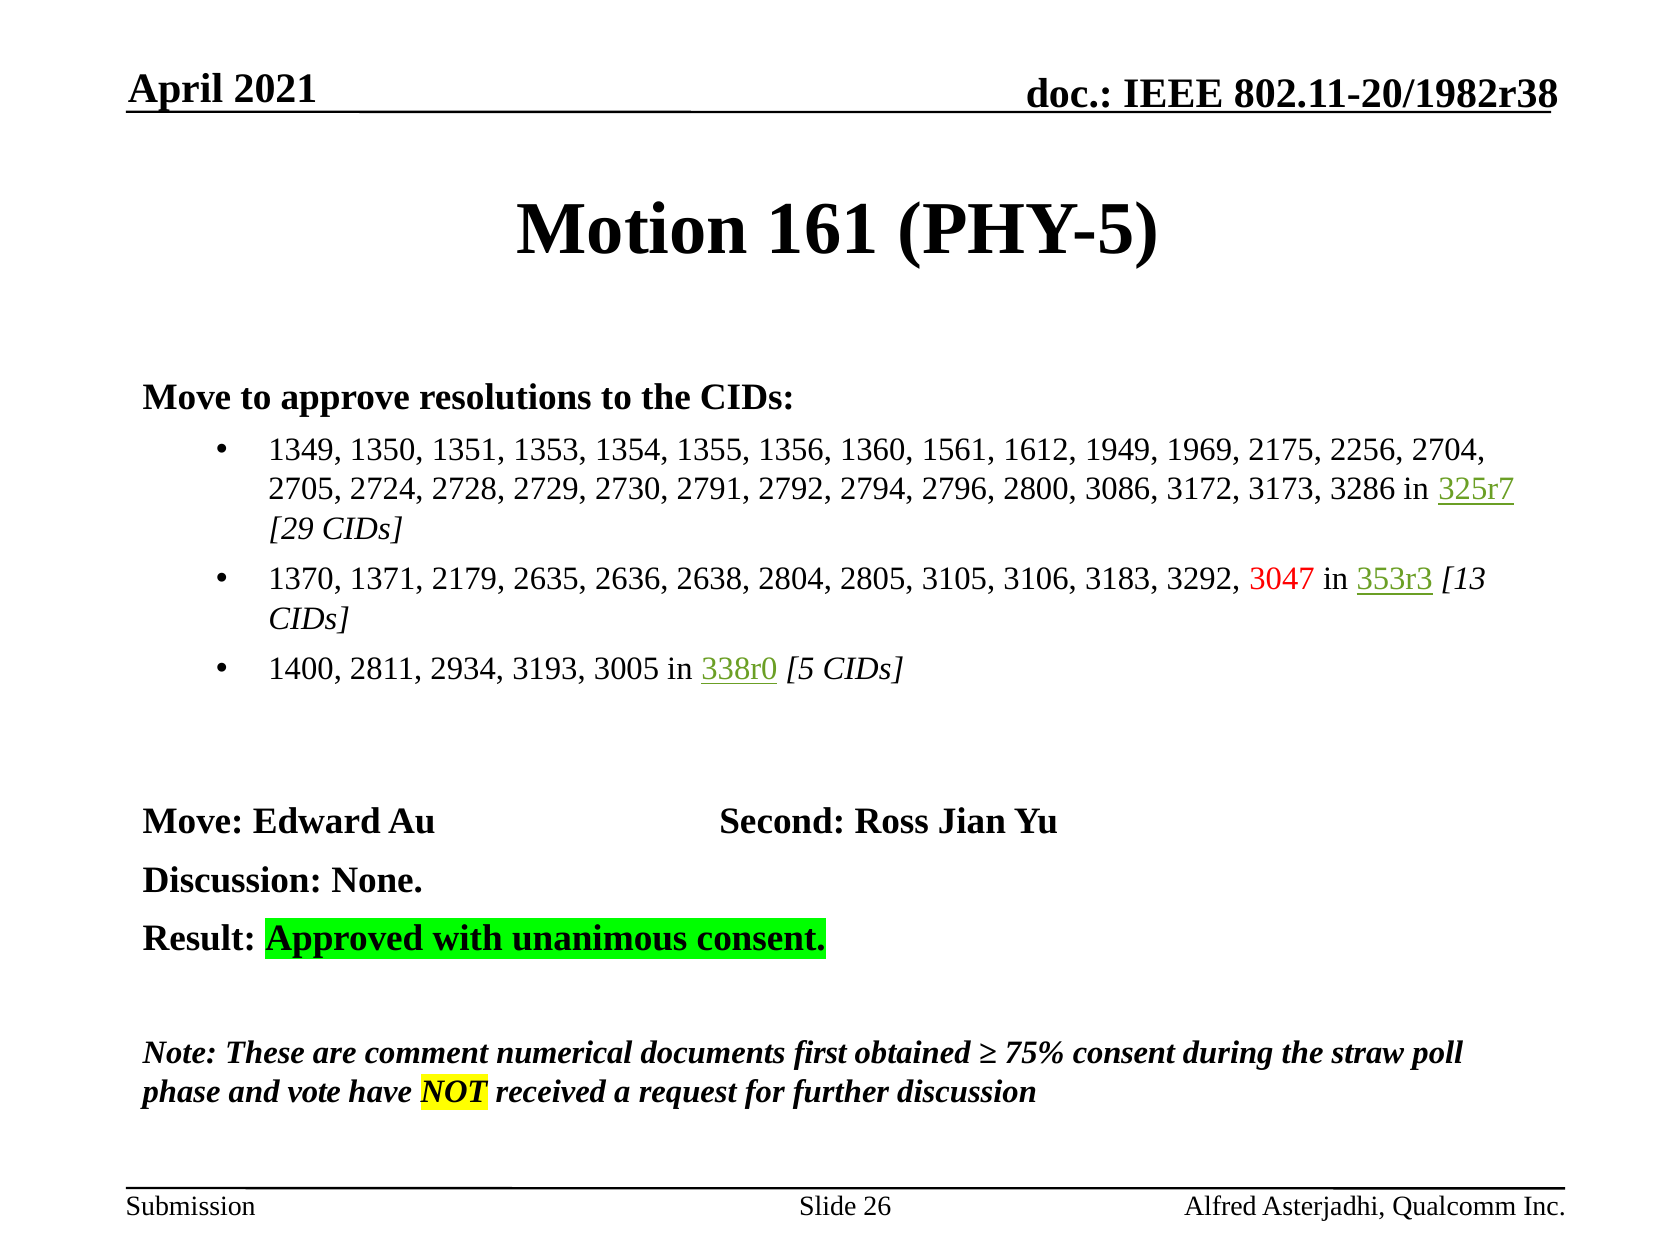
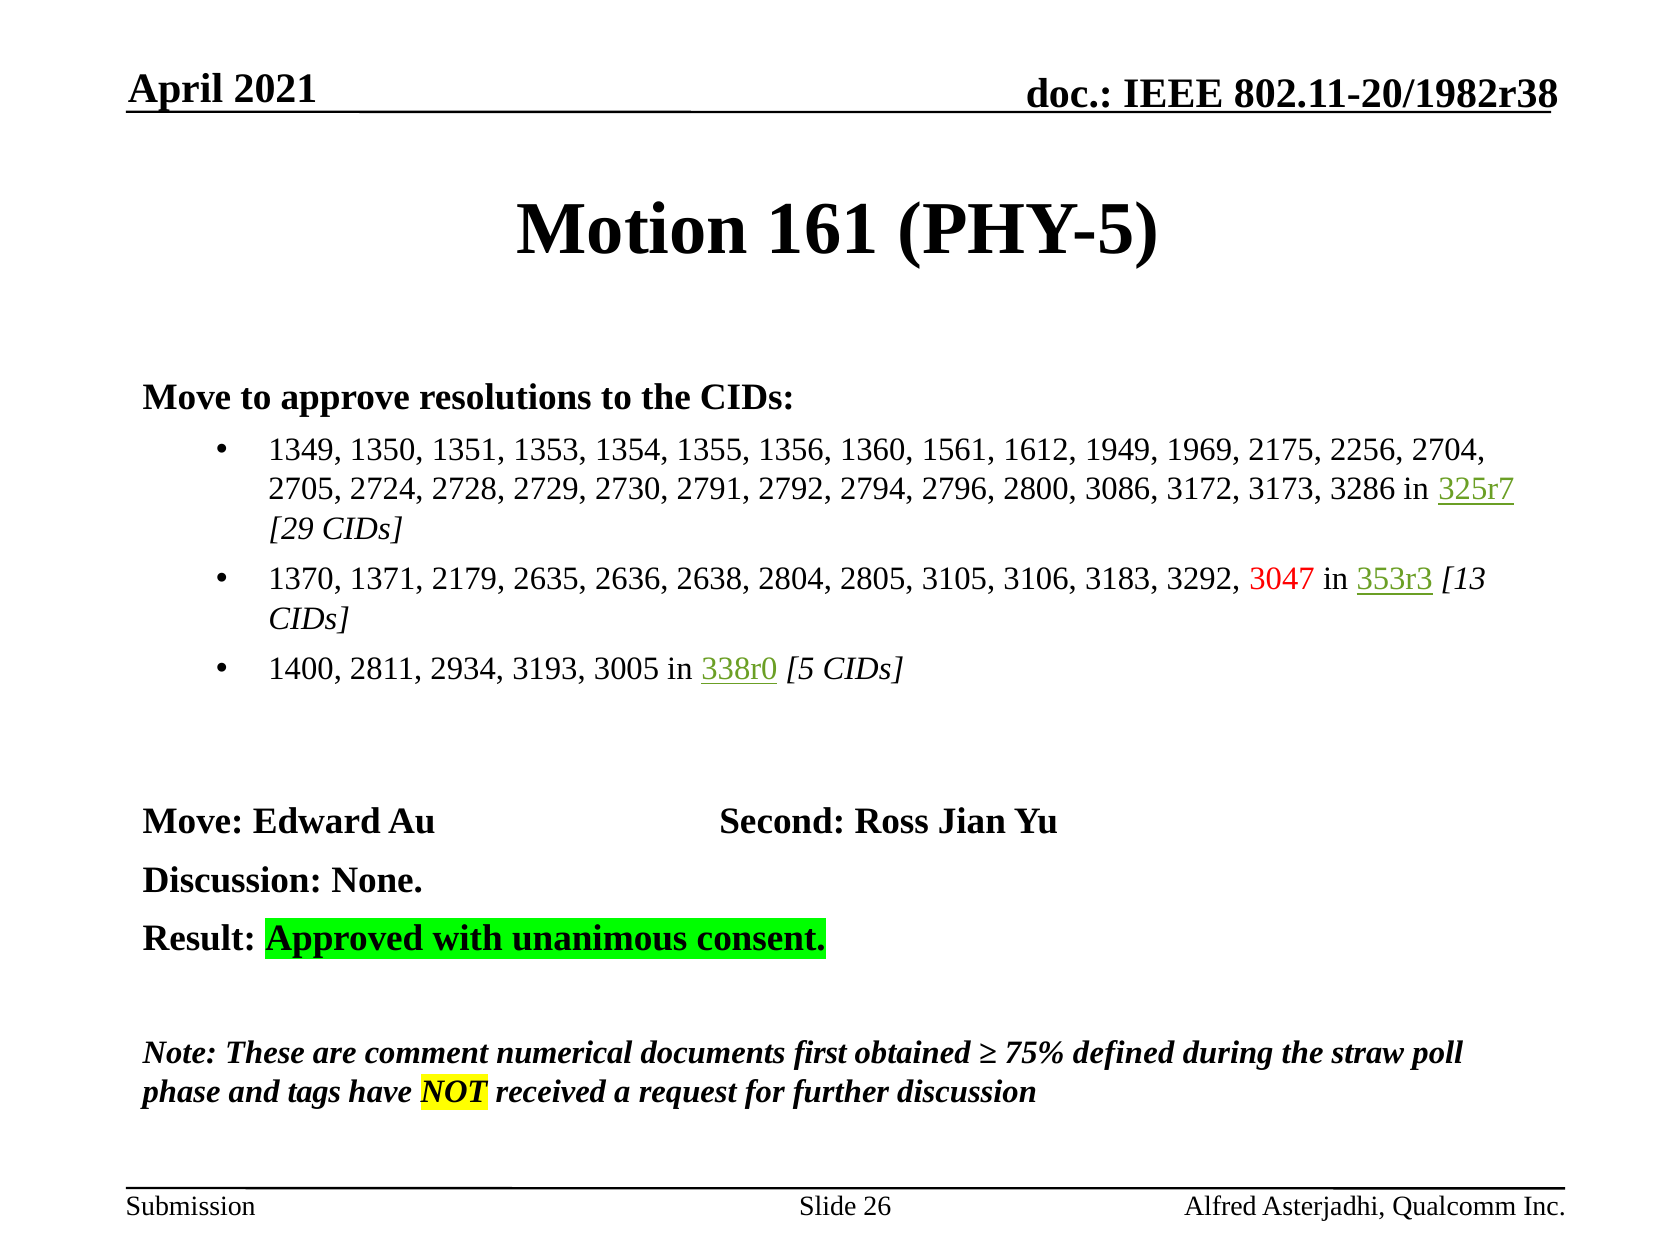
75% consent: consent -> defined (1124, 1053)
vote: vote -> tags (314, 1092)
